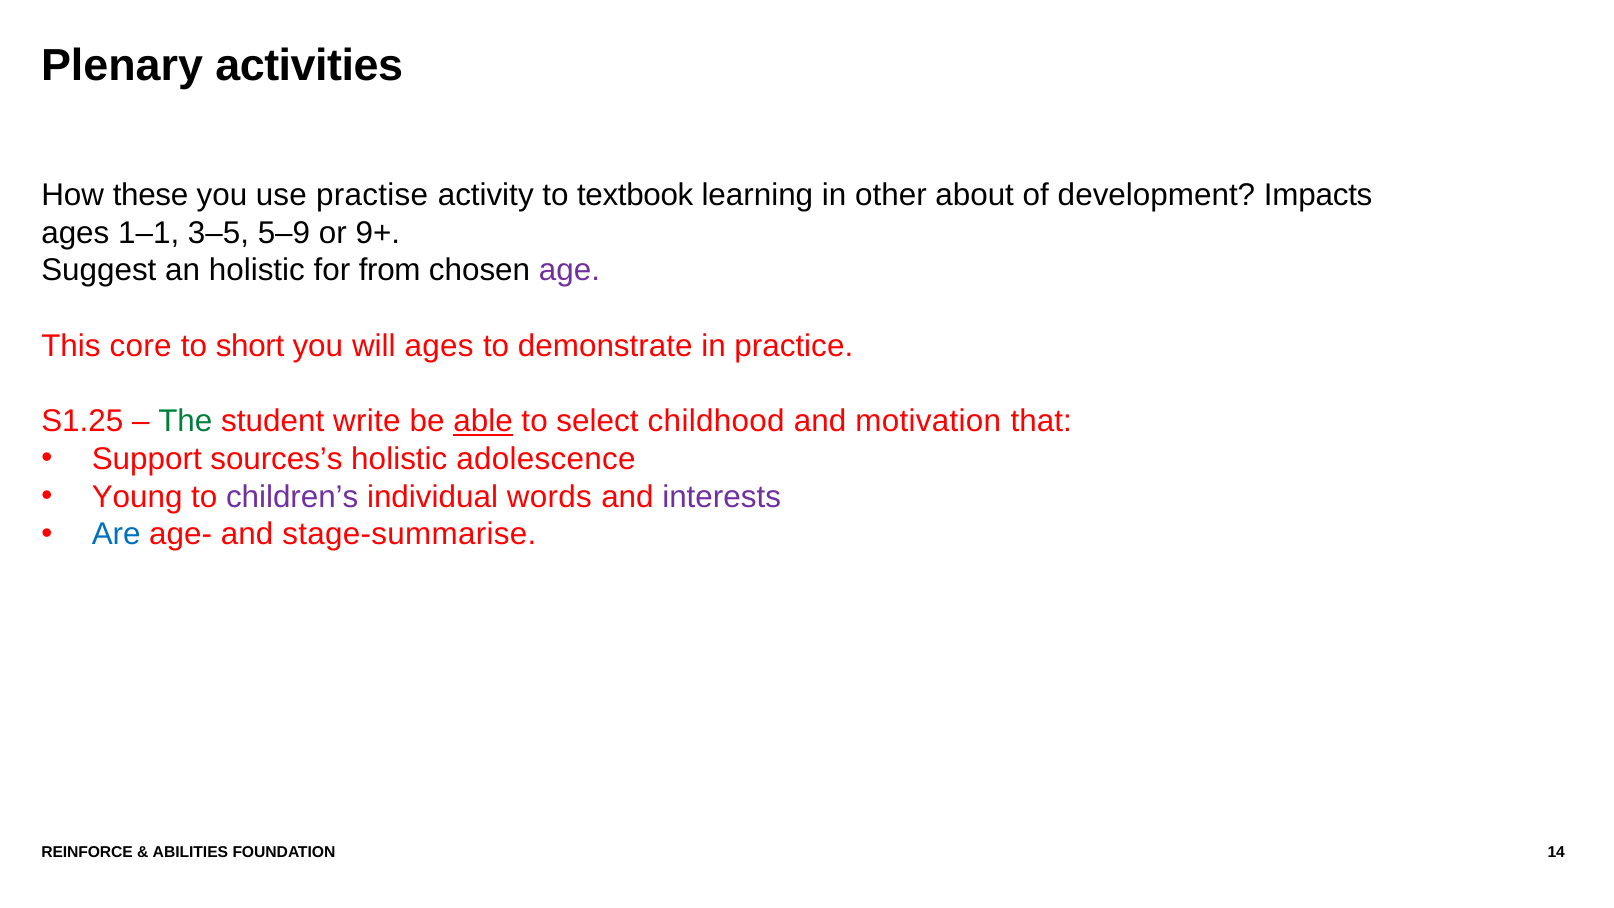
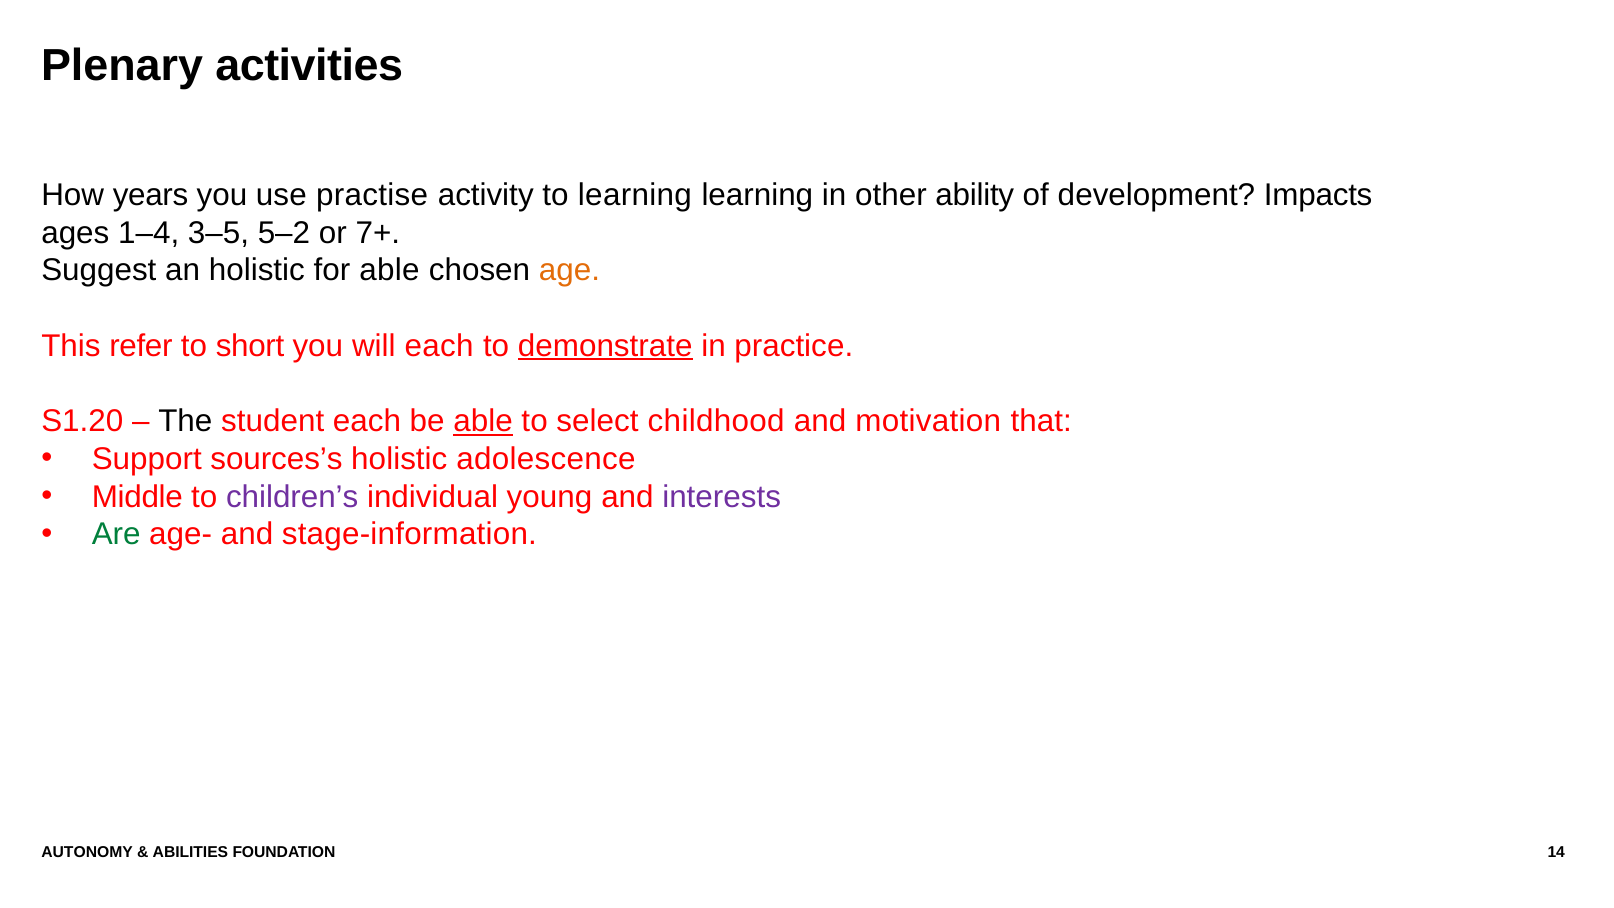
these: these -> years (151, 195)
to textbook: textbook -> learning (635, 195)
about: about -> ability (975, 195)
1–1: 1–1 -> 1–4 (149, 233)
5–9: 5–9 -> 5–2 (284, 233)
9+: 9+ -> 7+ (378, 233)
for from: from -> able (389, 271)
age colour: purple -> orange (569, 271)
core: core -> refer (141, 346)
will ages: ages -> each (439, 346)
demonstrate underline: none -> present (605, 346)
S1.25: S1.25 -> S1.20 (82, 421)
The colour: green -> black (185, 421)
student write: write -> each (367, 421)
Young: Young -> Middle (137, 497)
words: words -> young (550, 497)
Are colour: blue -> green (116, 534)
stage-summarise: stage-summarise -> stage-information (409, 534)
REINFORCE: REINFORCE -> AUTONOMY (87, 852)
